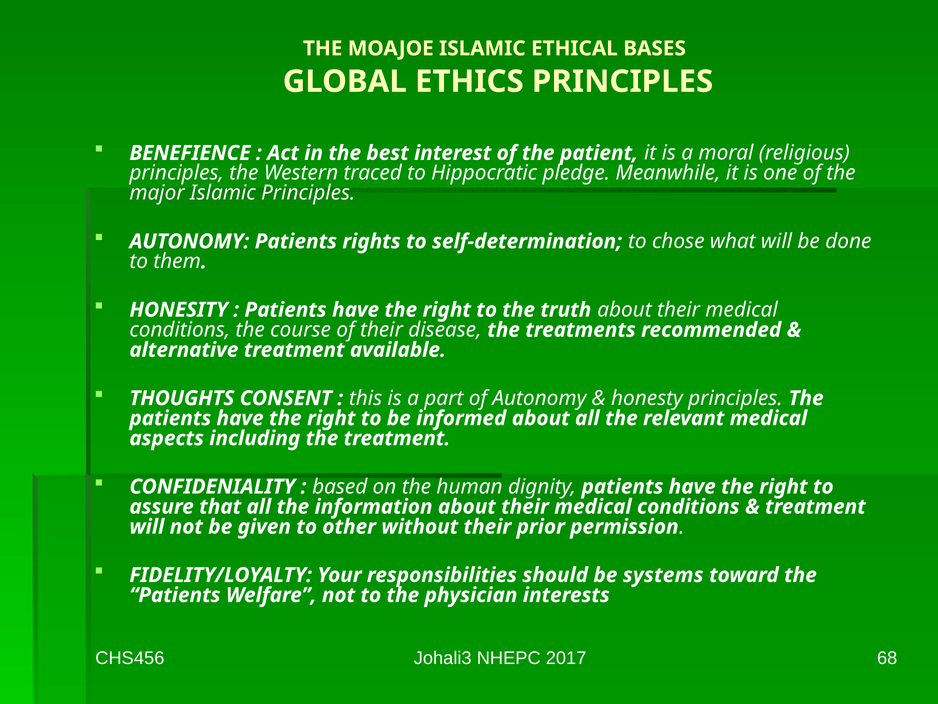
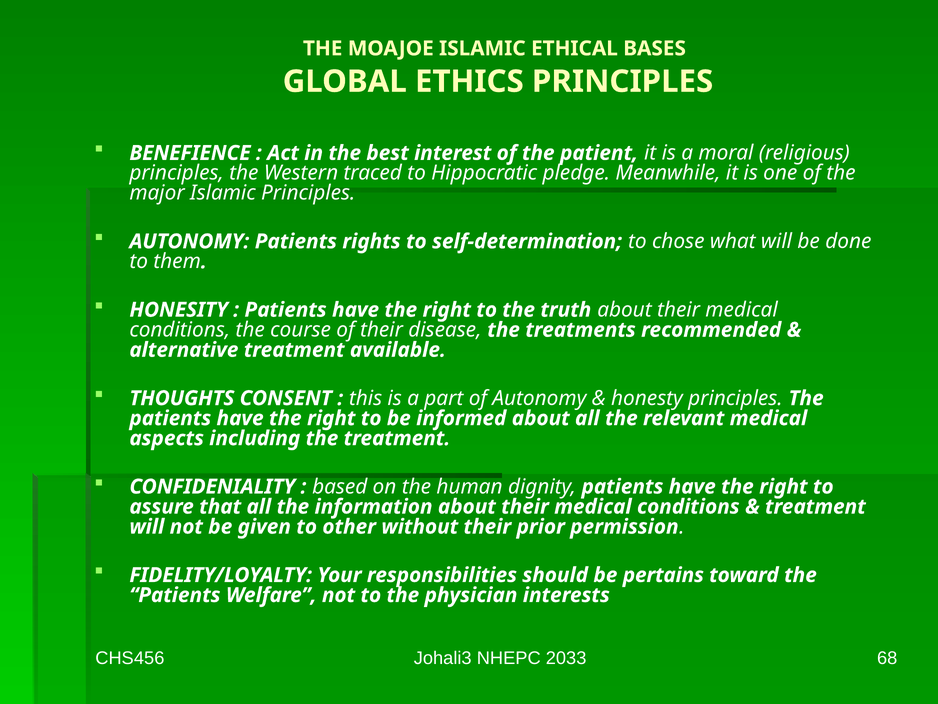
systems: systems -> pertains (663, 575)
2017: 2017 -> 2033 (566, 658)
